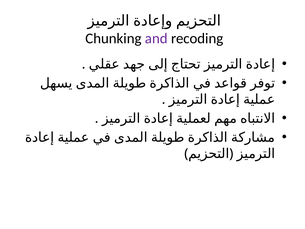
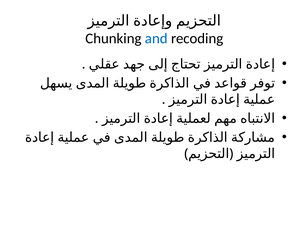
and colour: purple -> blue (156, 38)
